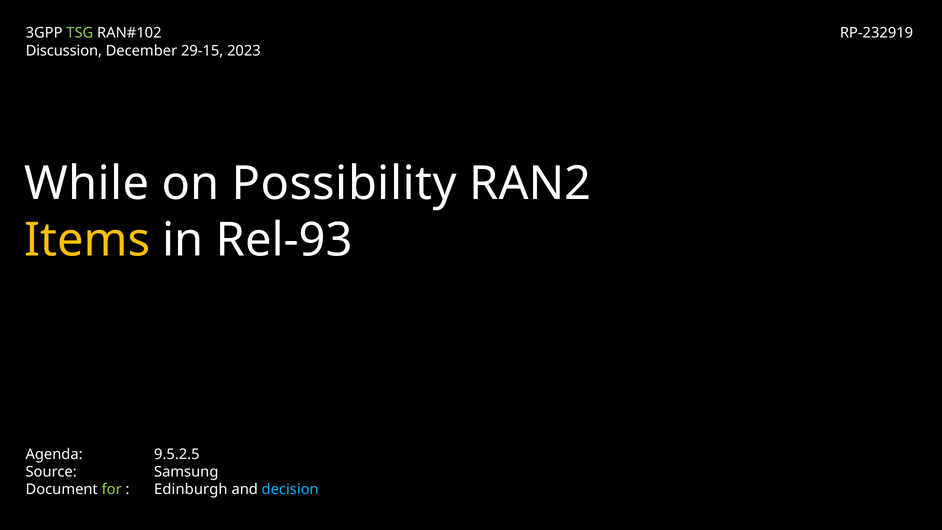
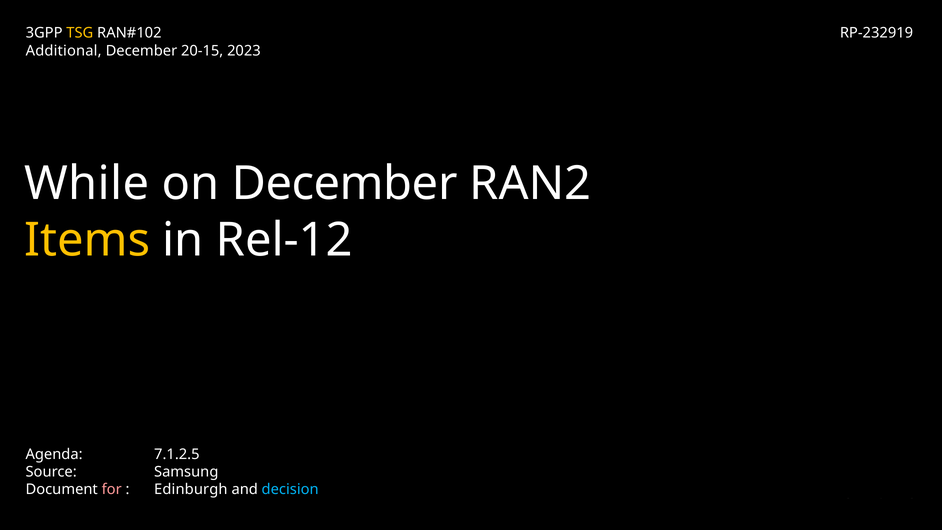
TSG colour: light green -> yellow (80, 33)
Discussion: Discussion -> Additional (64, 51)
29-15: 29-15 -> 20-15 (202, 51)
on Possibility: Possibility -> December (345, 183)
Rel-93: Rel-93 -> Rel-12 (284, 240)
9.5.2.5: 9.5.2.5 -> 7.1.2.5 (177, 454)
for colour: light green -> pink (112, 489)
